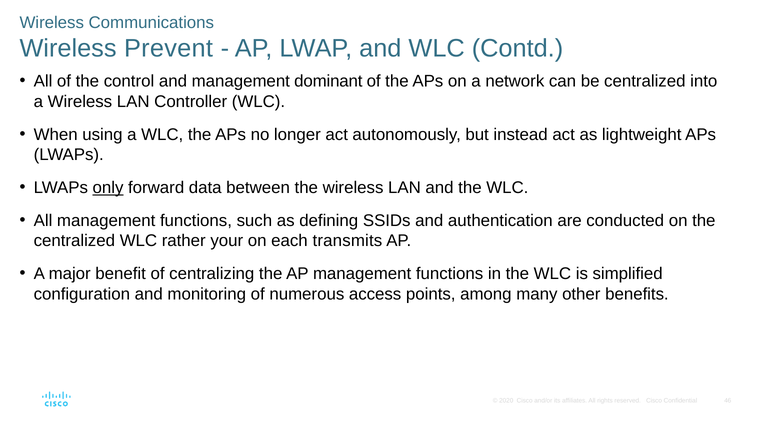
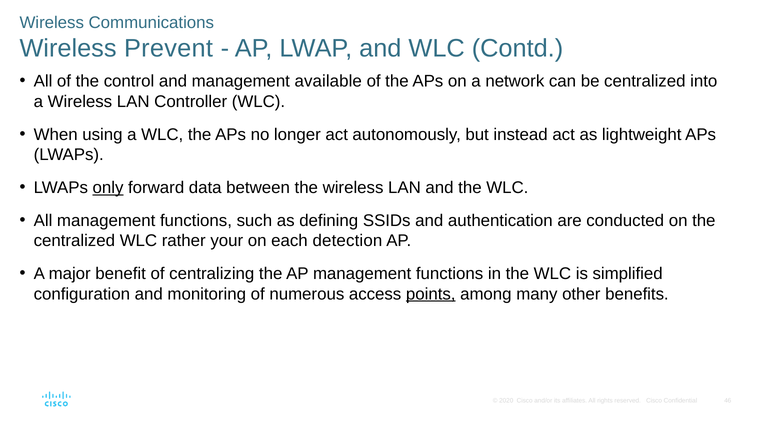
dominant: dominant -> available (328, 82)
transmits: transmits -> detection (347, 241)
points underline: none -> present (431, 294)
